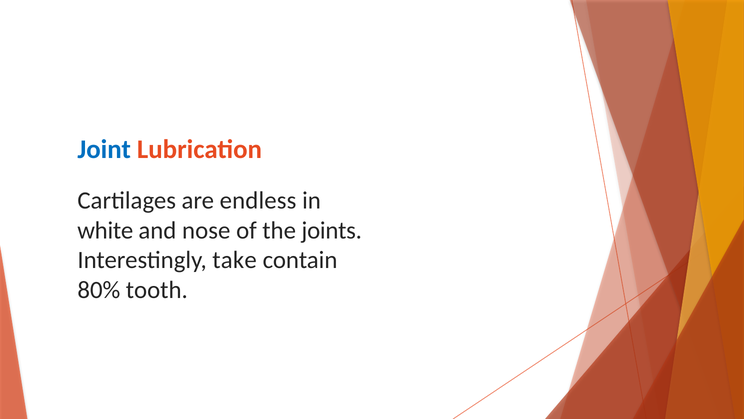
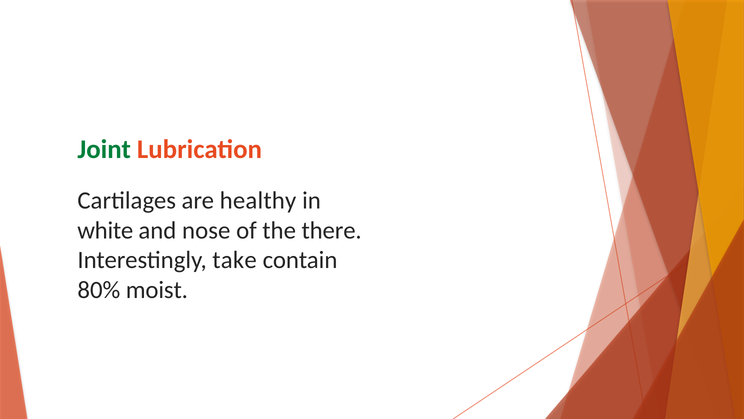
Joint colour: blue -> green (104, 149)
endless: endless -> healthy (258, 200)
joints: joints -> there (332, 230)
tooth: tooth -> moist (157, 290)
